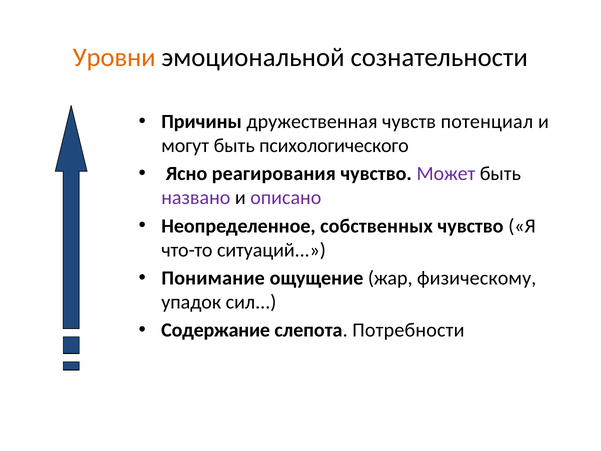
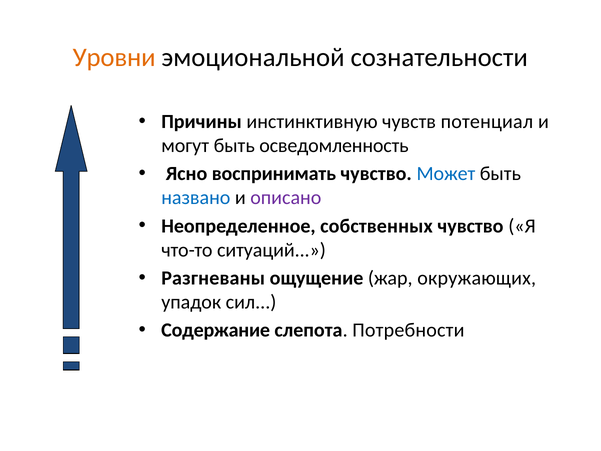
дружественная: дружественная -> инстинктивную (312, 122)
психологического: психологического -> осведомленность (334, 146)
реагирования: реагирования -> воспринимать (274, 174)
Может colour: purple -> blue (446, 174)
названо colour: purple -> blue (196, 198)
Понимание: Понимание -> Разгневаны (213, 278)
физическому: физическому -> окружающих (477, 278)
